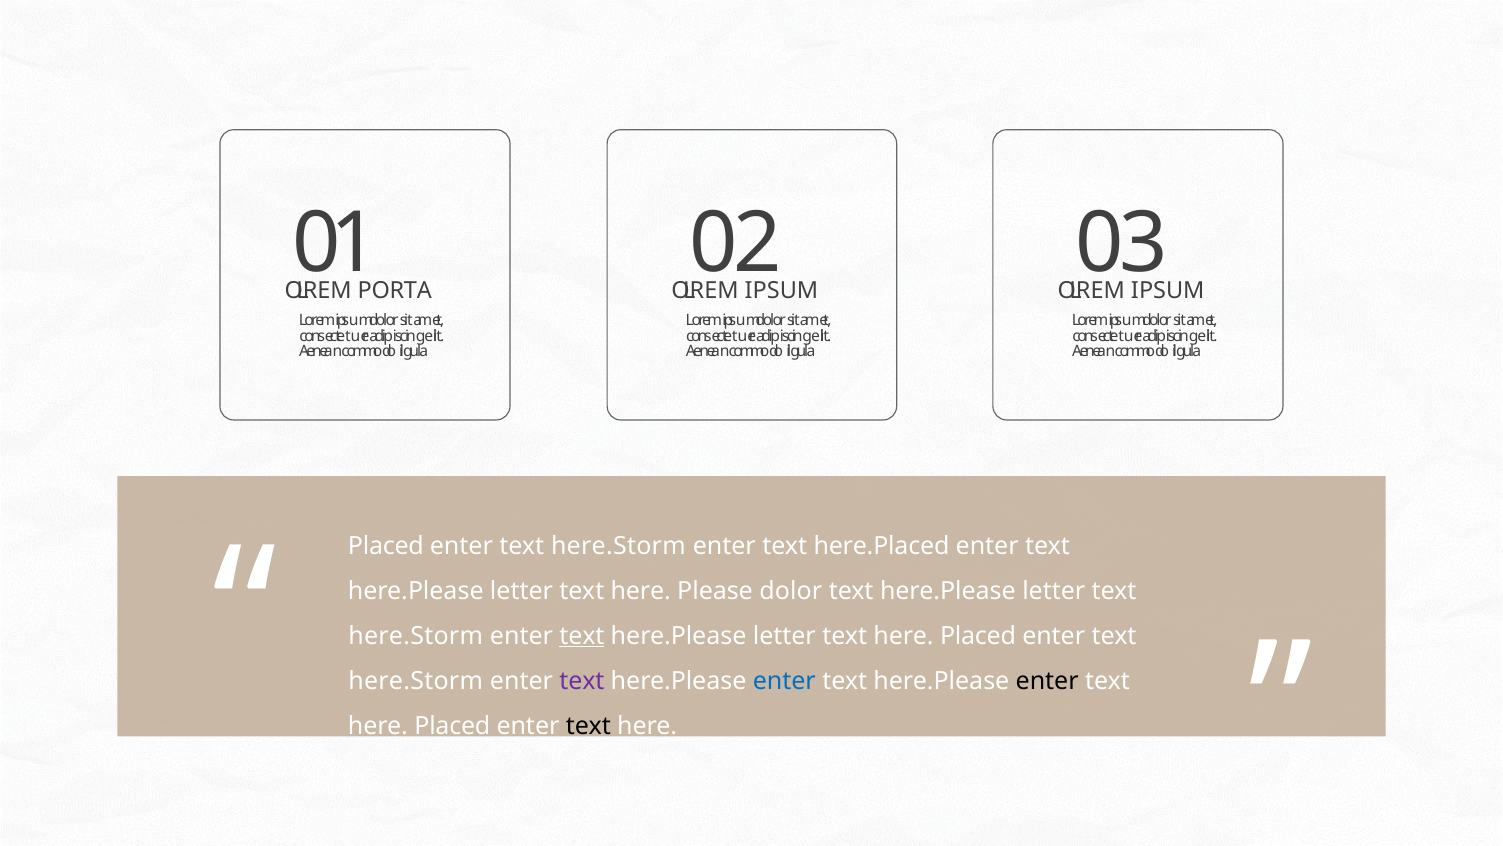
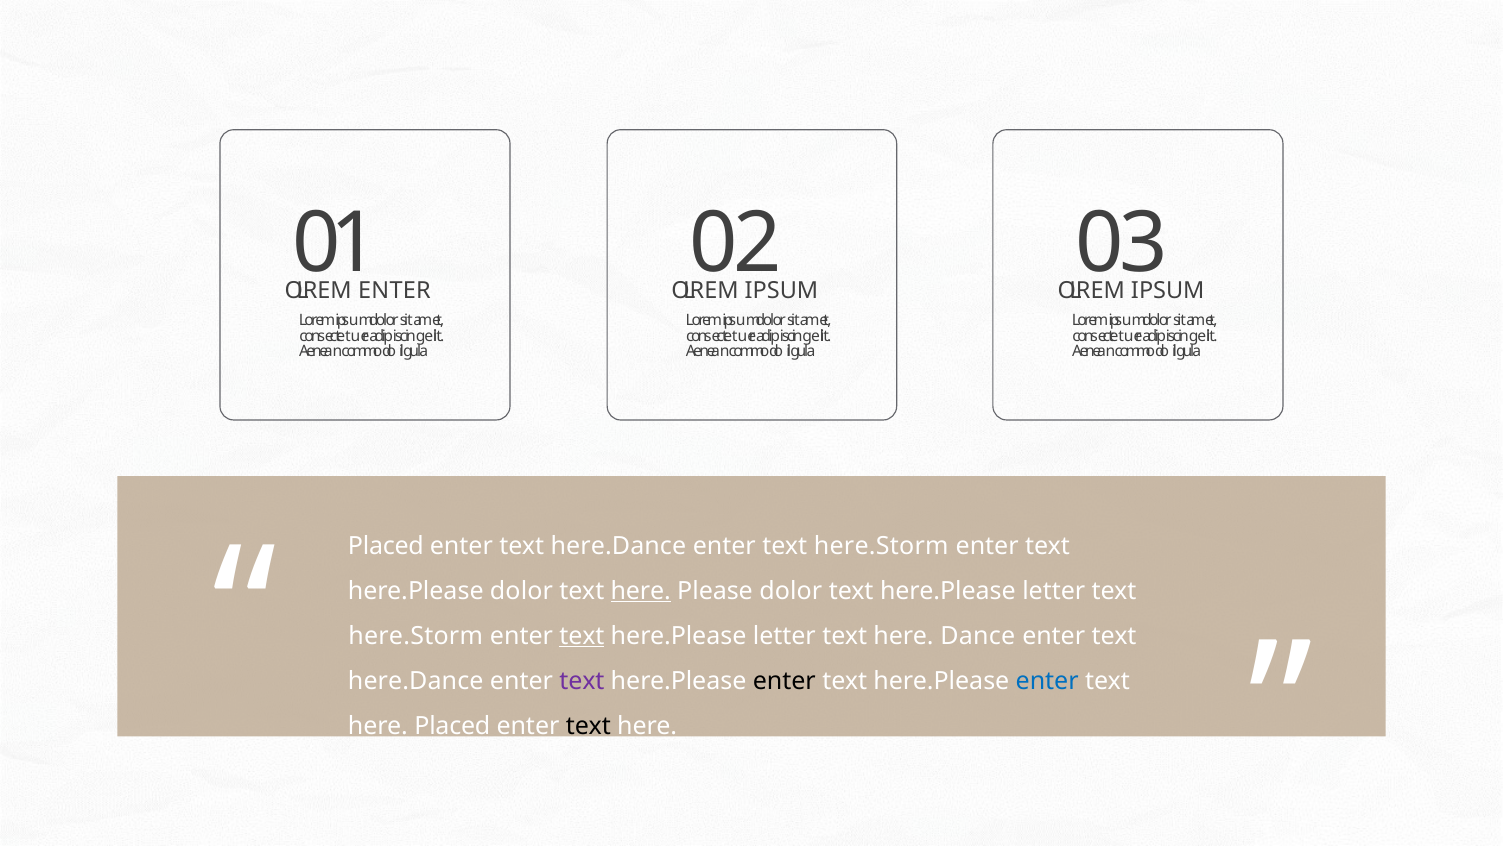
PORTA: PORTA -> ENTER (394, 291)
here.Storm: here.Storm -> here.Dance (618, 545)
enter text here.Placed: here.Placed -> here.Storm (881, 545)
letter: letter -> dolor (521, 590)
here underline: none -> present (641, 590)
Placed: Placed -> Dance (978, 635)
here.Storm: here.Storm -> here.Dance (416, 681)
enter colour: blue -> black (784, 681)
enter colour: black -> blue (1047, 681)
